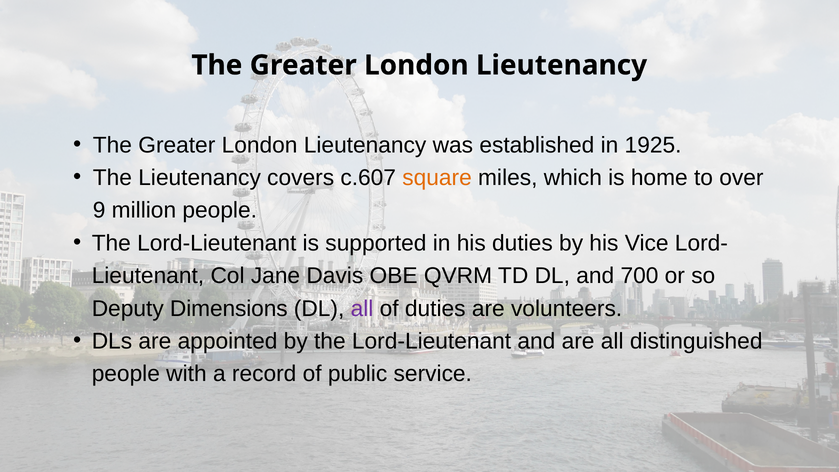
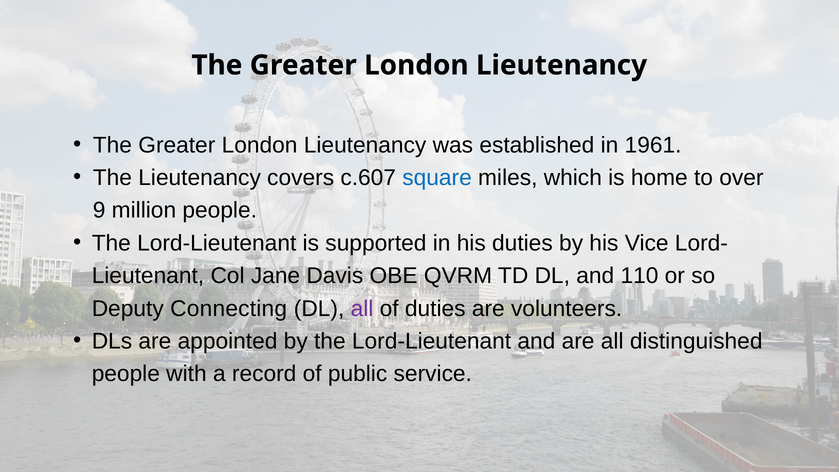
1925: 1925 -> 1961 (653, 145)
square colour: orange -> blue (437, 178)
700: 700 -> 110 (639, 276)
Dimensions: Dimensions -> Connecting (229, 308)
